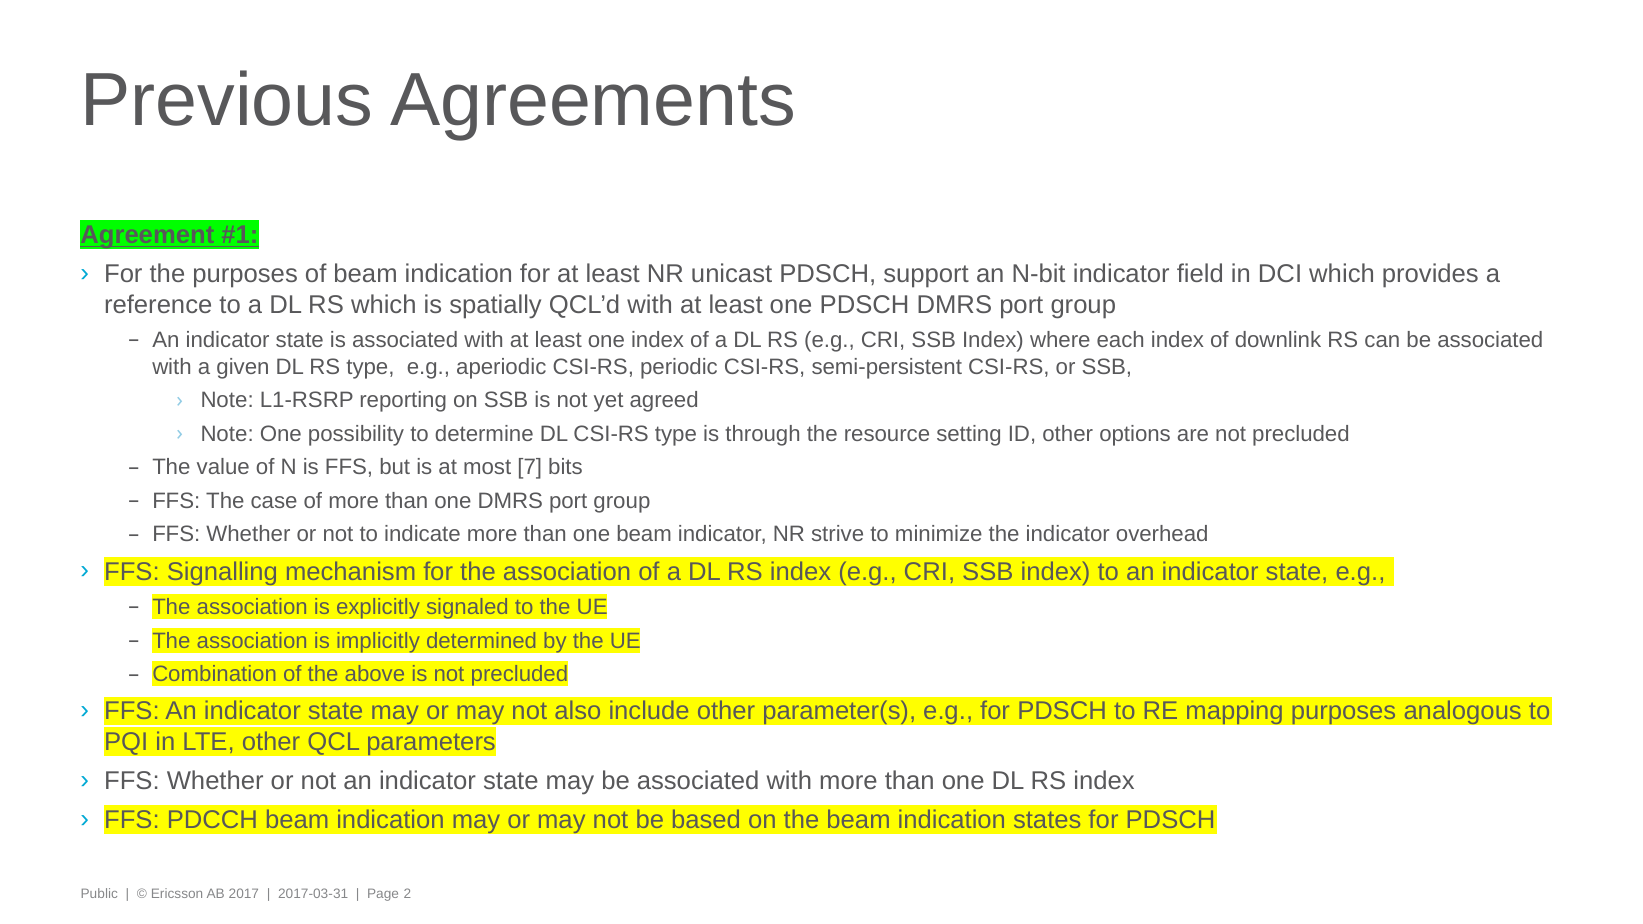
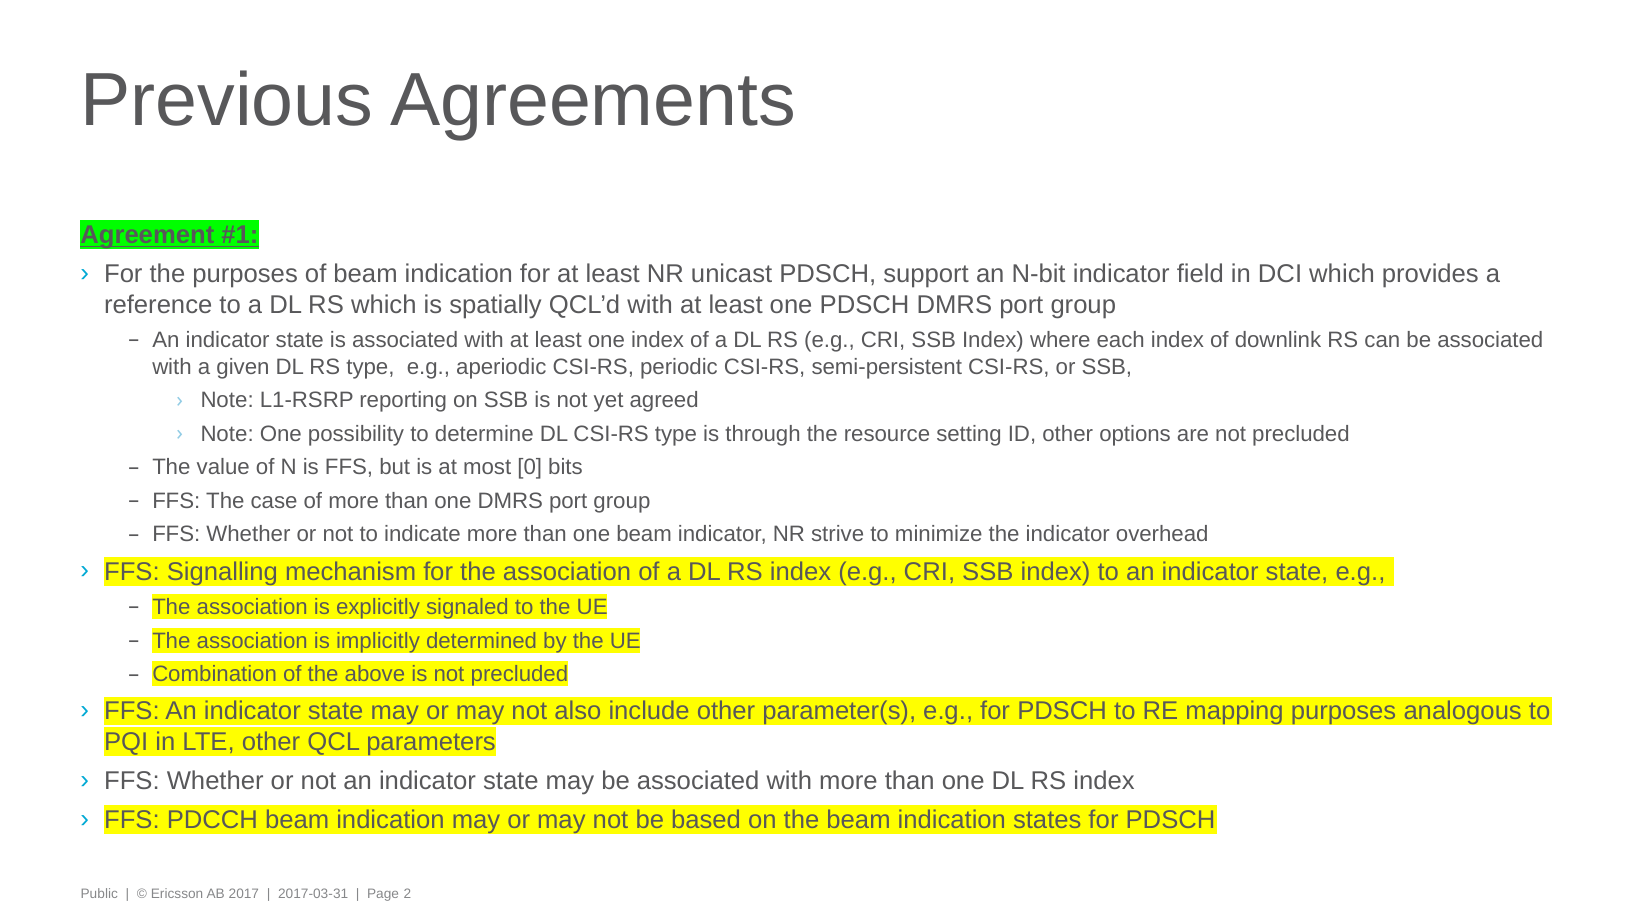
7: 7 -> 0 (530, 467)
